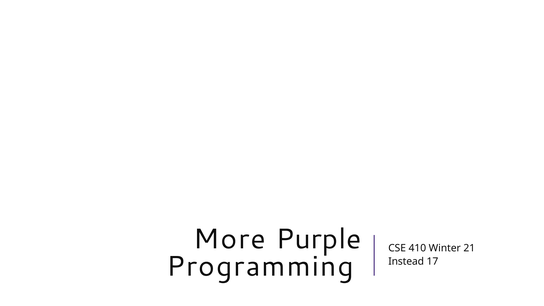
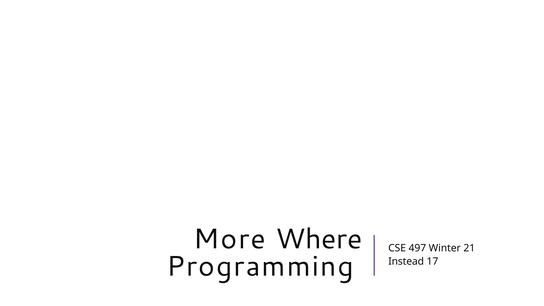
Purple: Purple -> Where (319, 239)
410: 410 -> 497 (417, 248)
